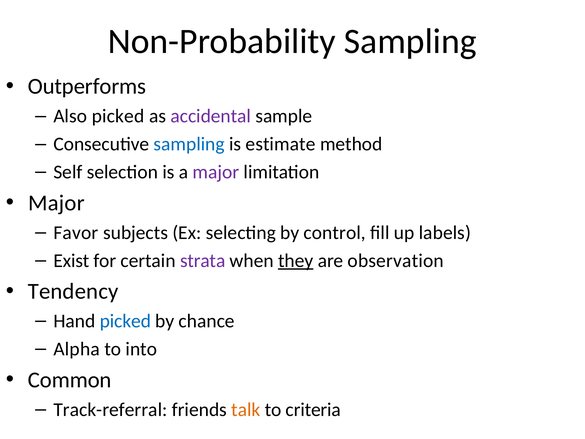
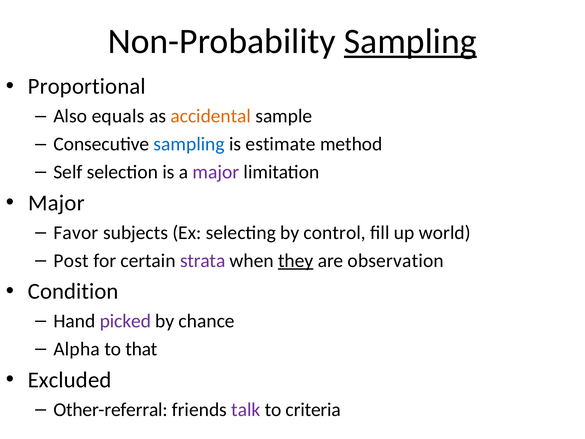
Sampling underline: none -> present (410, 41)
Outperforms: Outperforms -> Proportional (87, 86)
Also picked: picked -> equals (118, 116)
accidental colour: purple -> orange (211, 116)
labels: labels -> world (445, 233)
Exist: Exist -> Post (71, 260)
Tendency: Tendency -> Condition (73, 291)
picked colour: blue -> purple (125, 321)
into: into -> that (141, 349)
Common: Common -> Excluded (70, 380)
Track-referral: Track-referral -> Other-referral (111, 409)
talk colour: orange -> purple (246, 409)
